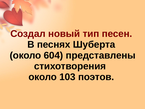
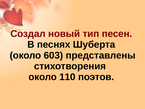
604: 604 -> 603 (53, 55)
103: 103 -> 110 (67, 77)
